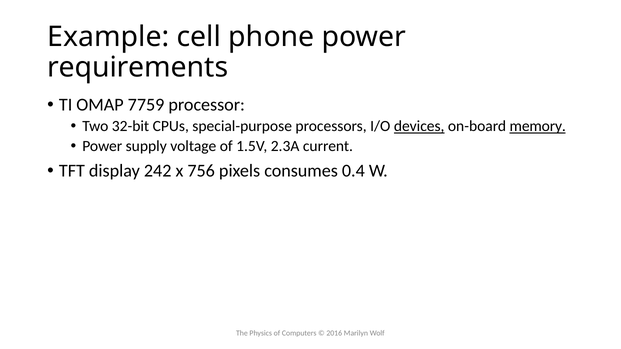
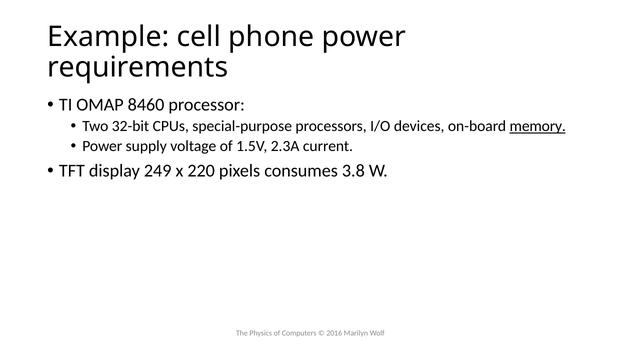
7759: 7759 -> 8460 (146, 105)
devices underline: present -> none (419, 126)
242: 242 -> 249 (158, 171)
756: 756 -> 220 (201, 171)
0.4: 0.4 -> 3.8 (353, 171)
